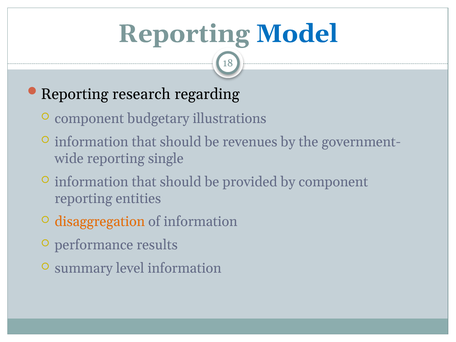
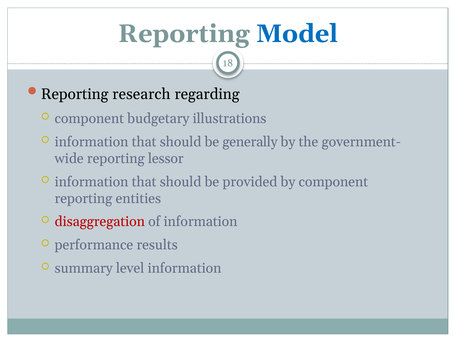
revenues: revenues -> generally (250, 142)
single: single -> lessor (166, 158)
disaggregation colour: orange -> red (100, 222)
